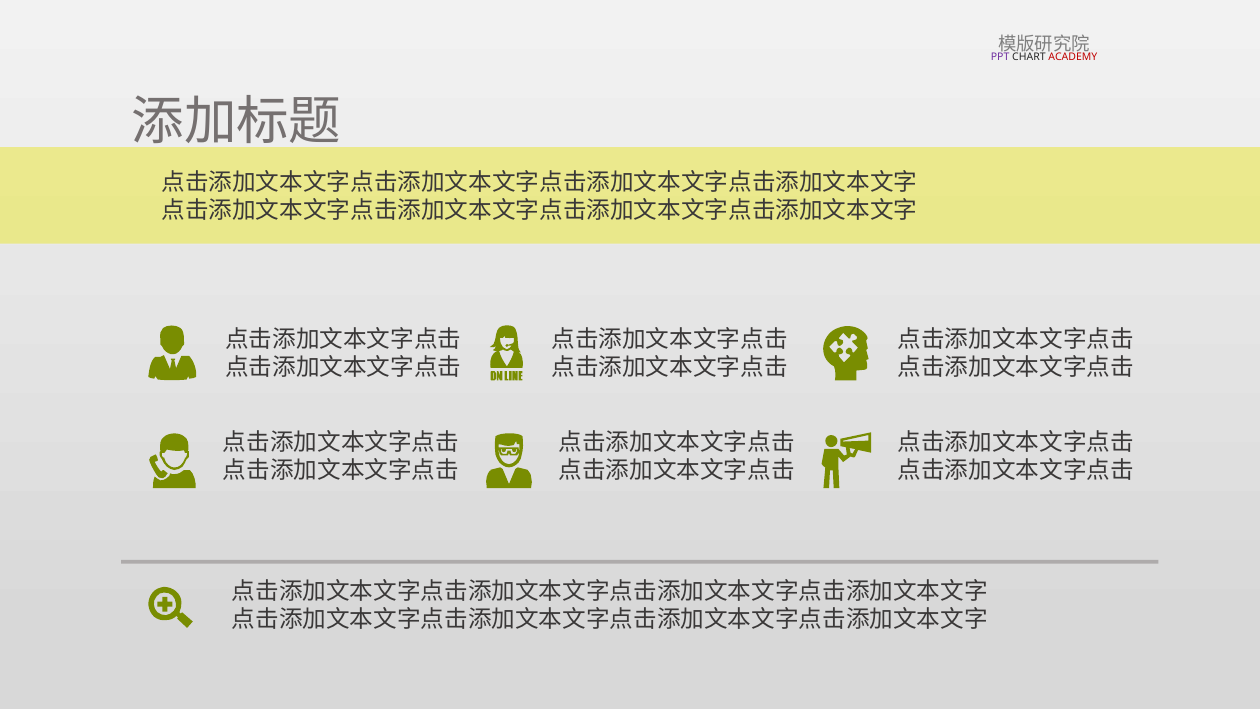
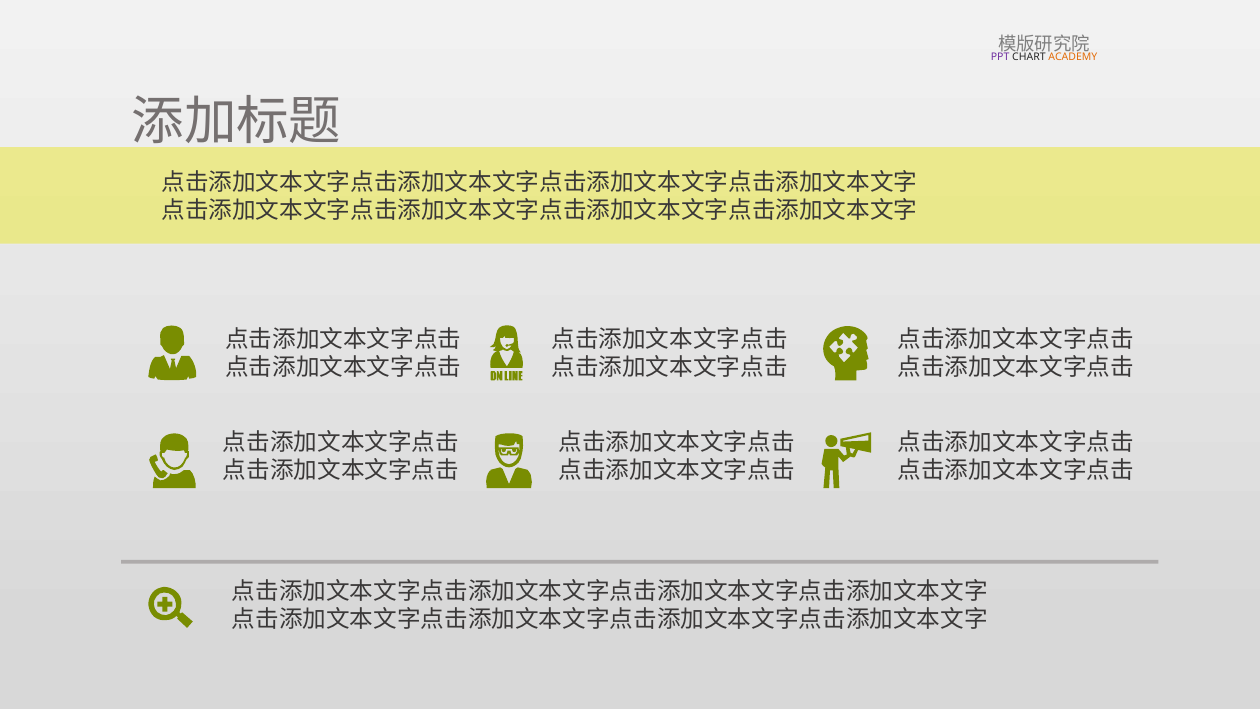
ACADEMY colour: red -> orange (1073, 57)
